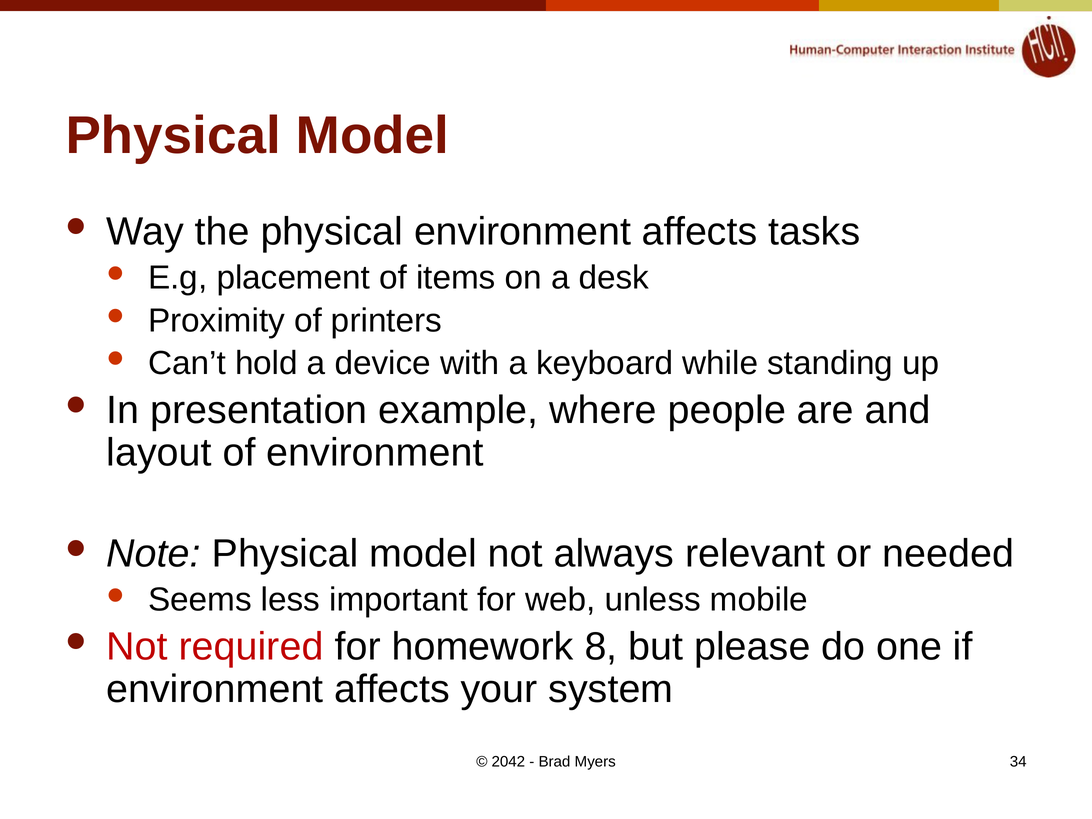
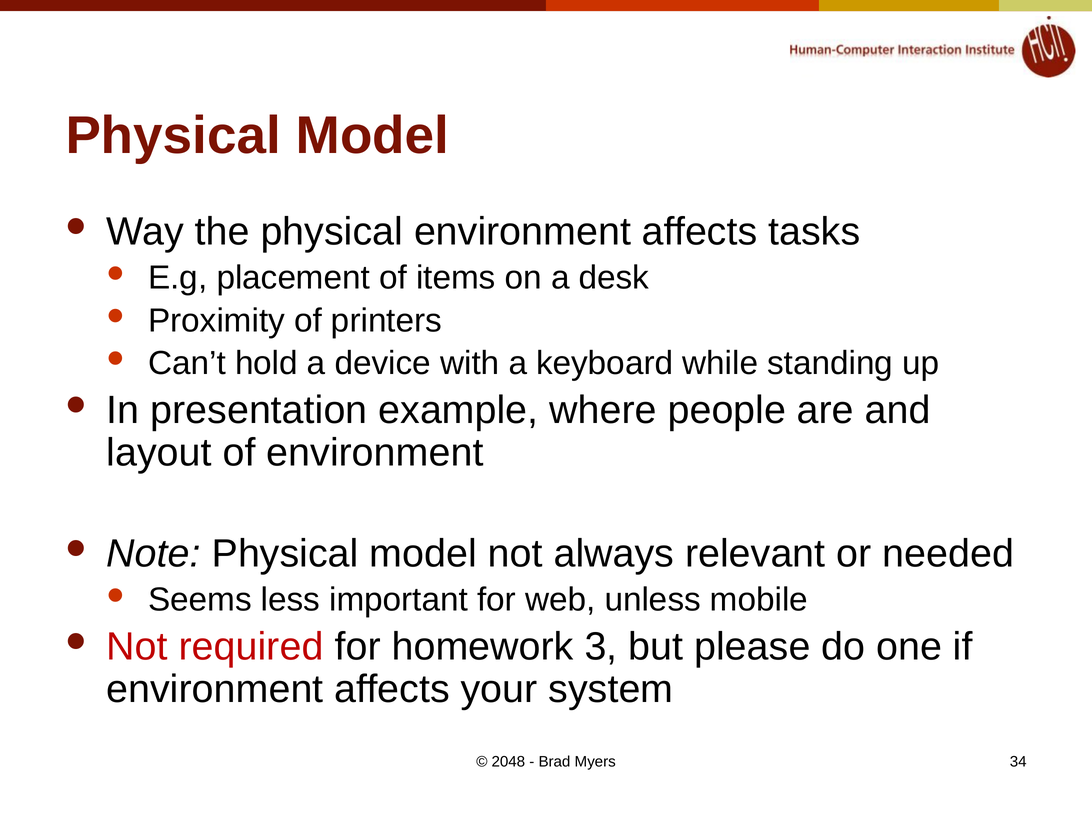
8: 8 -> 3 (601, 647)
2042: 2042 -> 2048 (508, 762)
